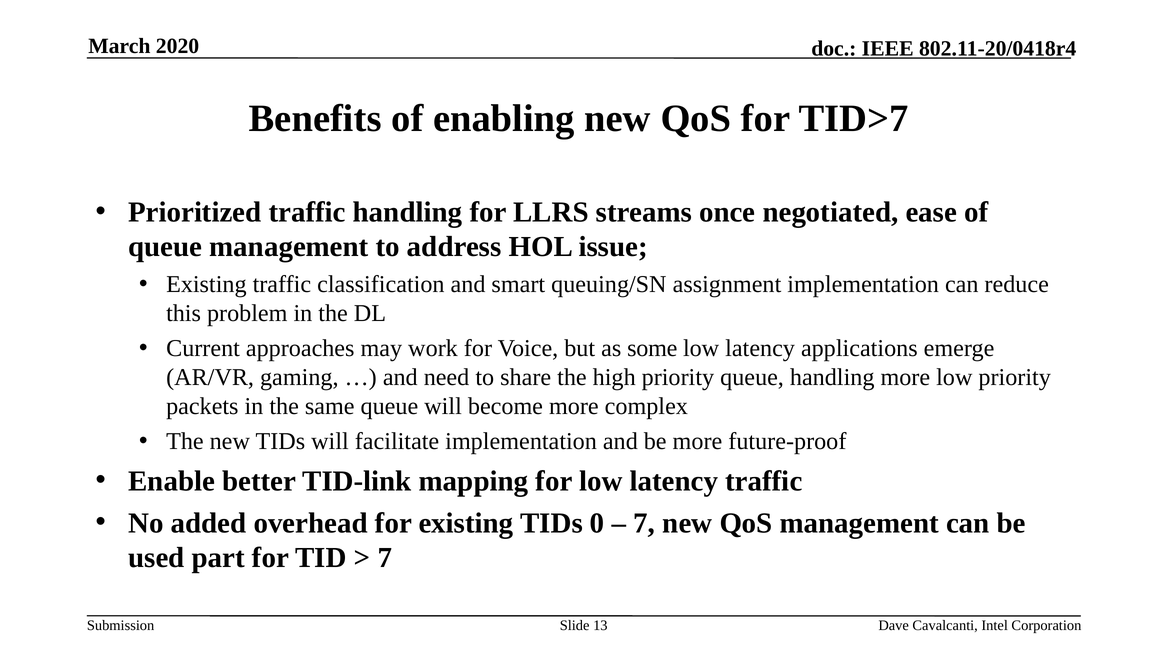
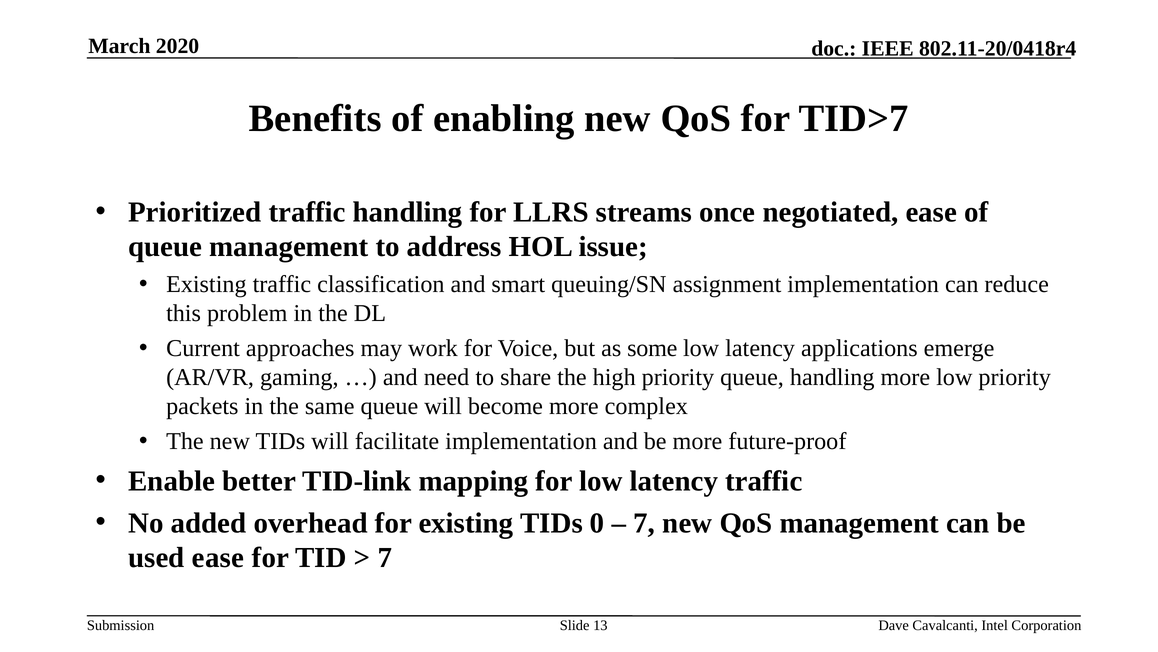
used part: part -> ease (218, 557)
